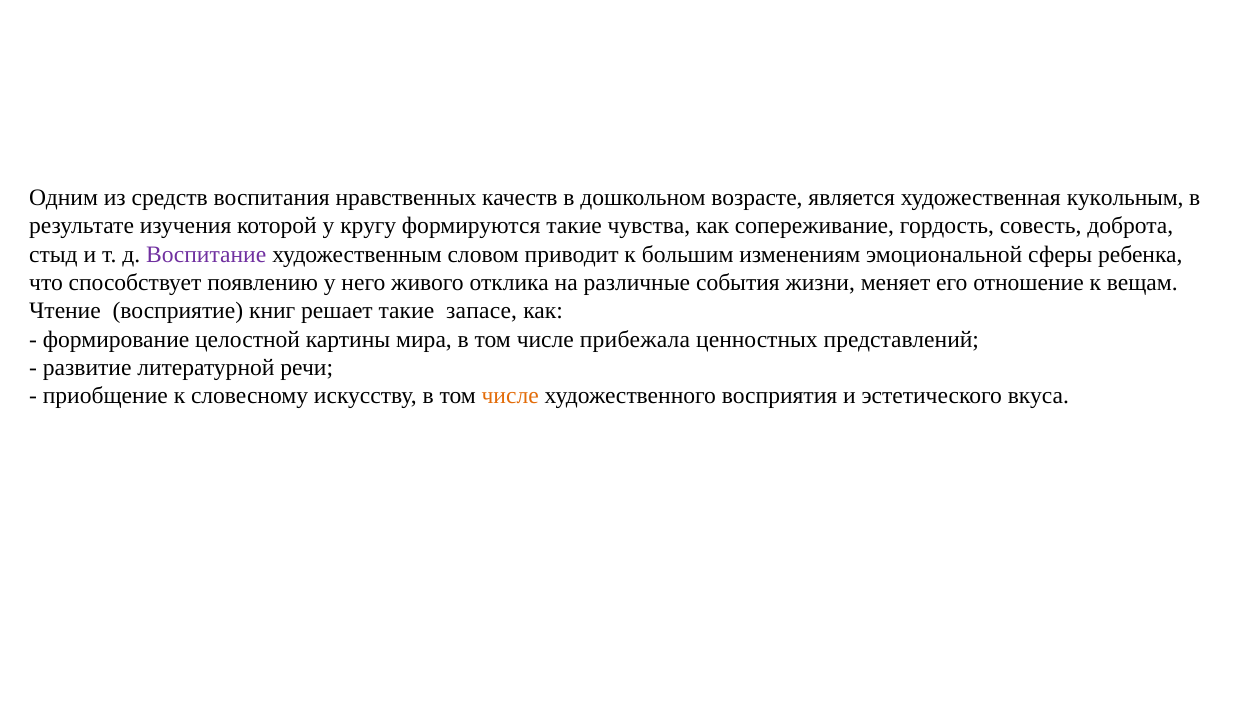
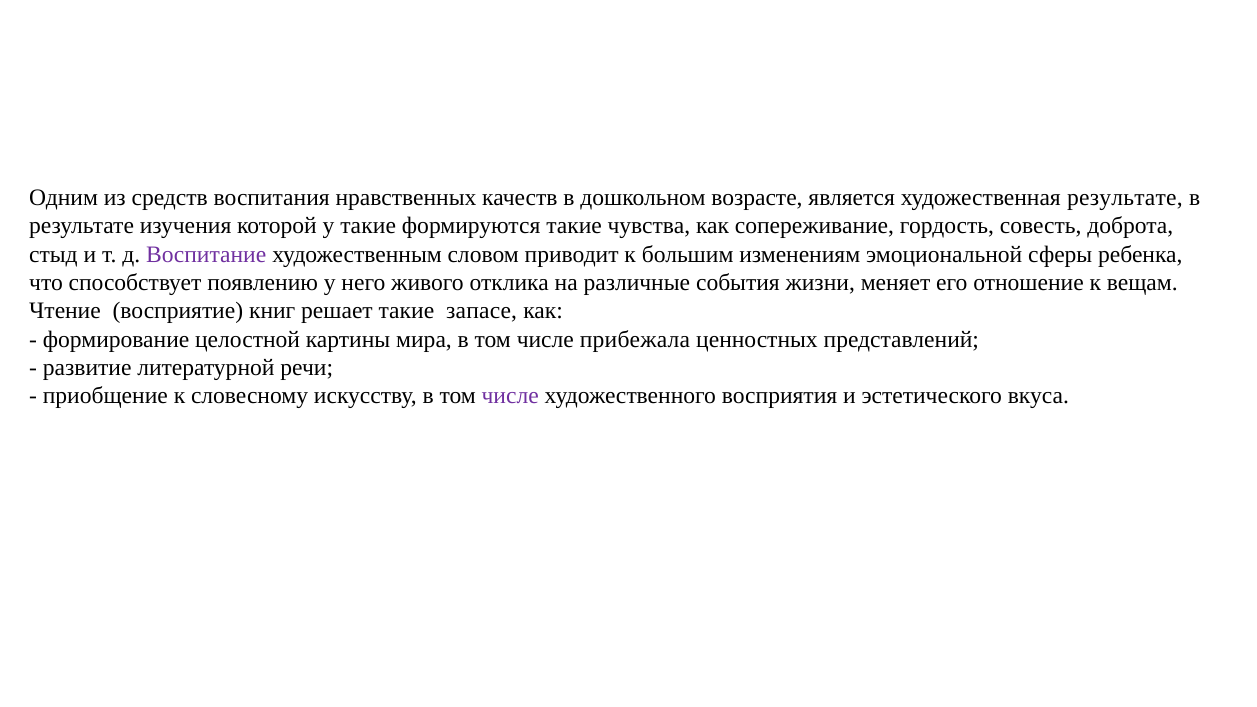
художественная кукольным: кукольным -> результате (1125, 198)
у кругу: кругу -> такие (368, 226)
числе colour: orange -> purple (510, 396)
